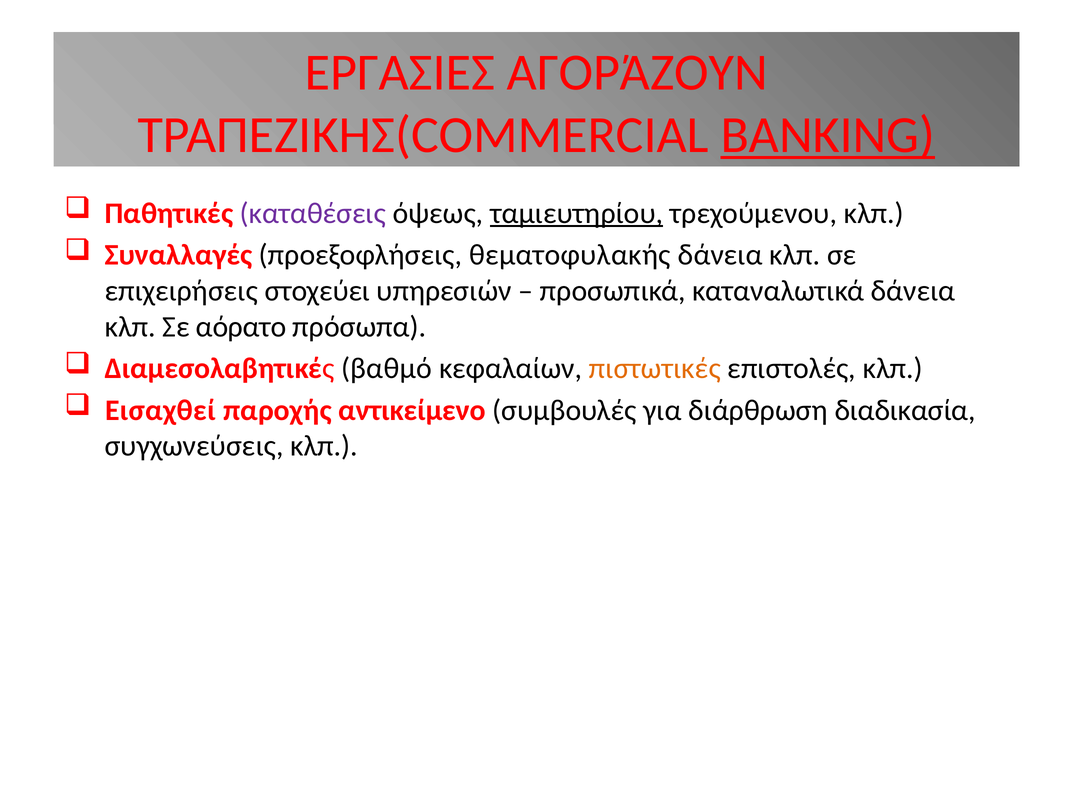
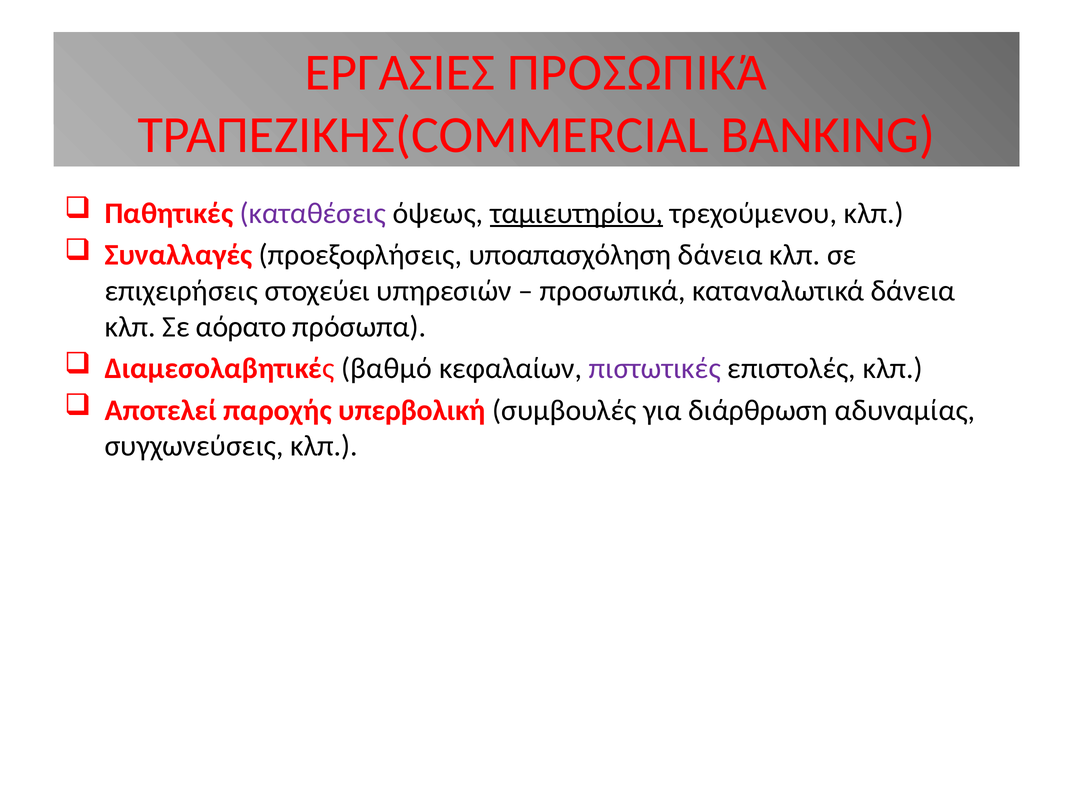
ΕΡΓΑΣΙΕΣ ΑΓΟΡΆΖΟΥΝ: ΑΓΟΡΆΖΟΥΝ -> ΠΡΟΣΩΠΙΚΆ (637, 73)
BANKING underline: present -> none (828, 135)
θεματοφυλακής: θεματοφυλακής -> υποαπασχόληση (570, 255)
πιστωτικές colour: orange -> purple (655, 368)
Εισαχθεί: Εισαχθεί -> Αποτελεί (161, 410)
αντικείμενο: αντικείμενο -> υπερβολική (412, 410)
διαδικασία: διαδικασία -> αδυναμίας (905, 410)
